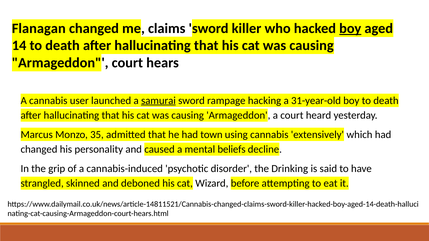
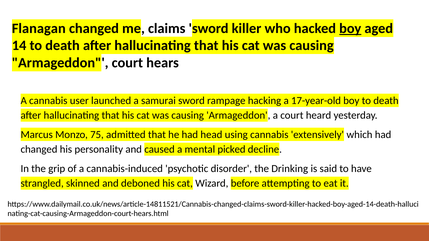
samurai underline: present -> none (158, 101)
31-year-old: 31-year-old -> 17-year-old (316, 101)
35: 35 -> 75 (97, 135)
town: town -> head (211, 135)
beliefs: beliefs -> picked (232, 149)
